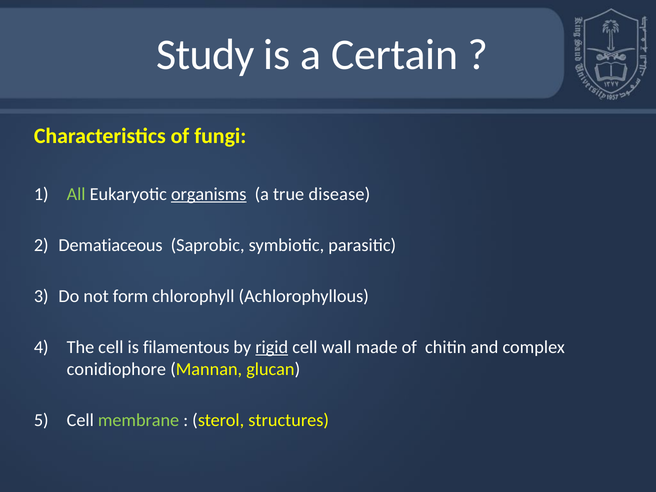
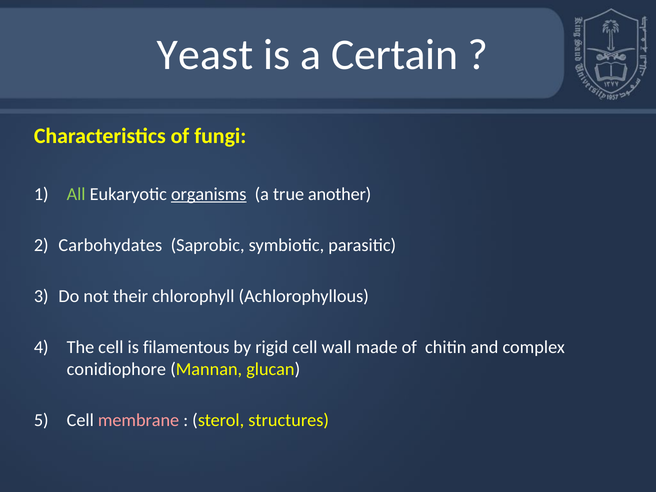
Study: Study -> Yeast (205, 55)
disease: disease -> another (340, 194)
Dematiaceous: Dematiaceous -> Carbohydates (110, 245)
form: form -> their (130, 296)
rigid underline: present -> none (272, 347)
membrane colour: light green -> pink (139, 420)
